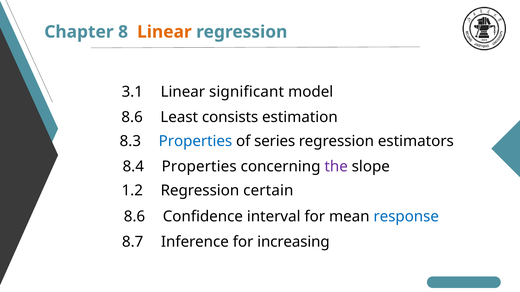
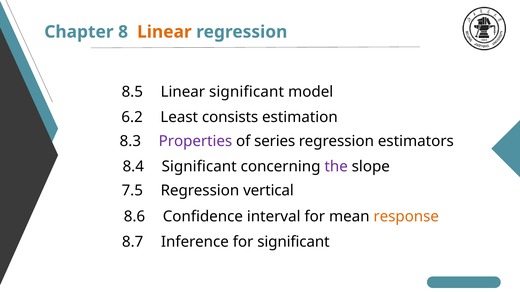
3.1: 3.1 -> 8.5 (132, 92)
8.6: 8.6 -> 6.2 (132, 117)
Properties colour: blue -> purple (195, 141)
8.4 Properties: Properties -> Significant (199, 167)
1.2: 1.2 -> 7.5 (132, 191)
certain: certain -> vertical (268, 191)
response colour: blue -> orange (406, 217)
for increasing: increasing -> significant (293, 242)
